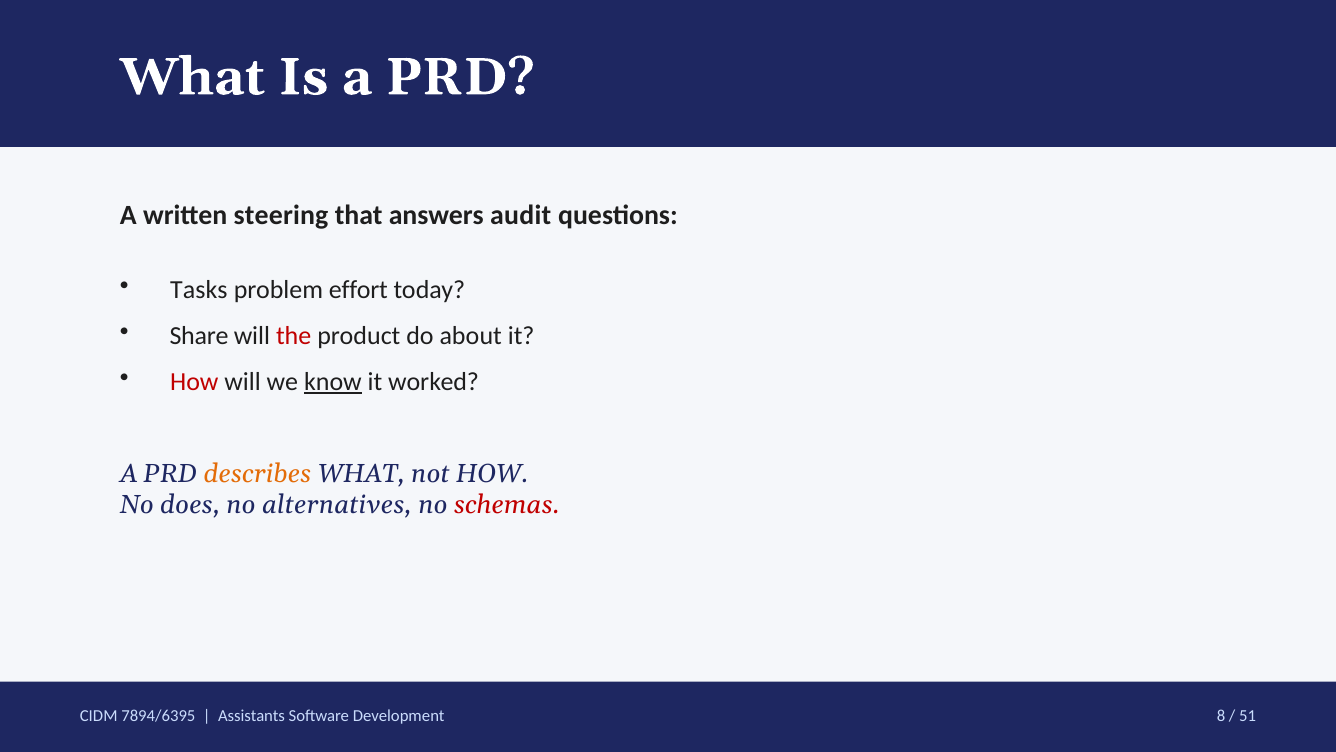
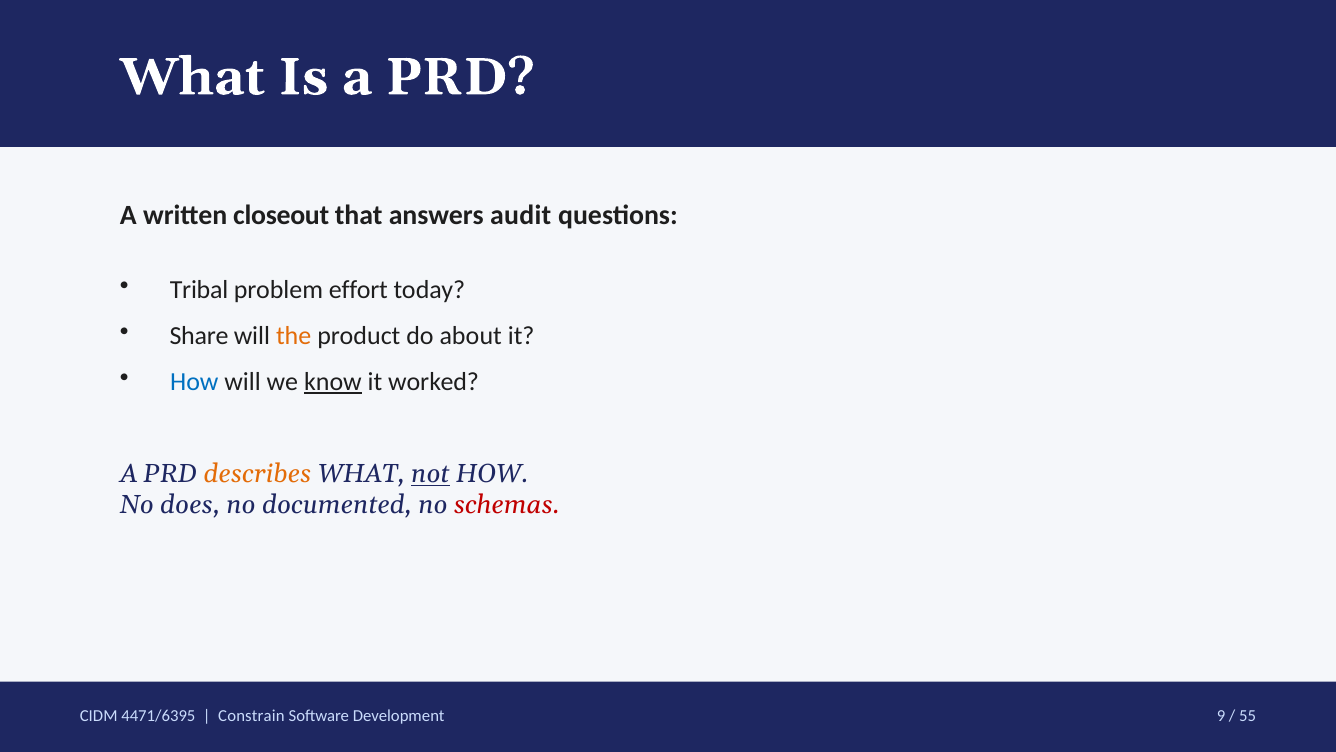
steering: steering -> closeout (281, 216)
Tasks: Tasks -> Tribal (199, 290)
the colour: red -> orange (294, 336)
How colour: red -> blue (194, 382)
not underline: none -> present (430, 474)
alternatives: alternatives -> documented (337, 505)
7894/6395: 7894/6395 -> 4471/6395 (158, 716)
Assistants: Assistants -> Constrain (251, 716)
8: 8 -> 9 (1221, 716)
51: 51 -> 55 (1248, 716)
